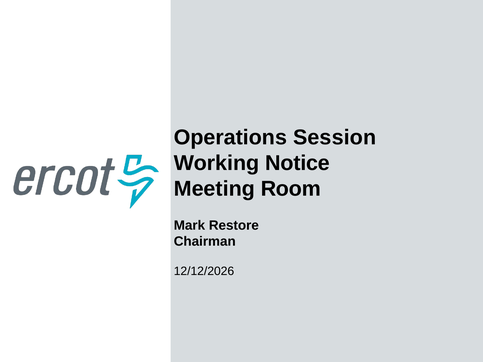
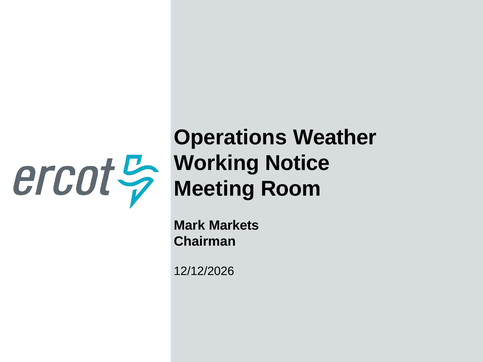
Session: Session -> Weather (335, 137)
Restore: Restore -> Markets (234, 226)
